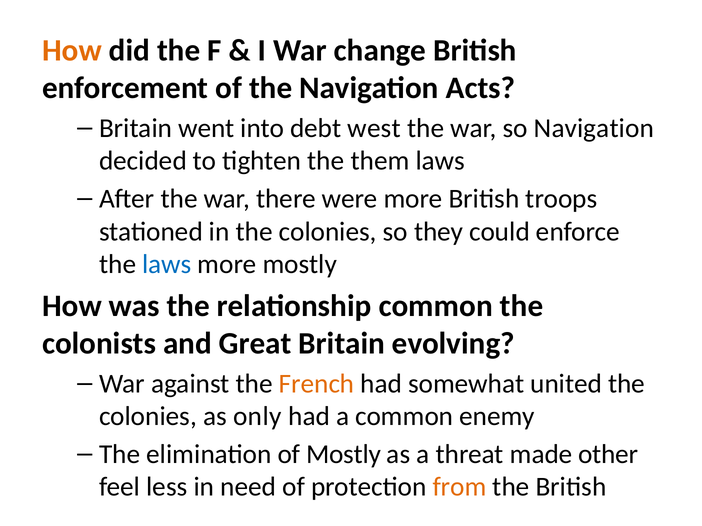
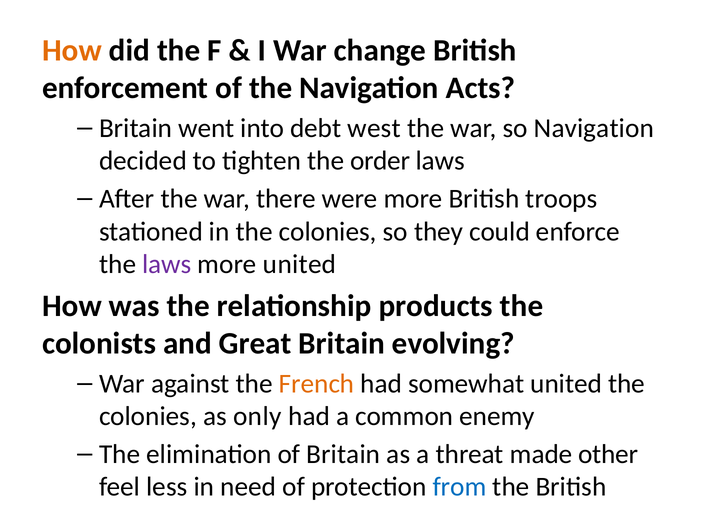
them: them -> order (380, 161)
laws colour: blue -> purple (167, 265)
more mostly: mostly -> united (300, 265)
relationship common: common -> products (436, 306)
of Mostly: Mostly -> Britain (343, 455)
from colour: orange -> blue (460, 487)
